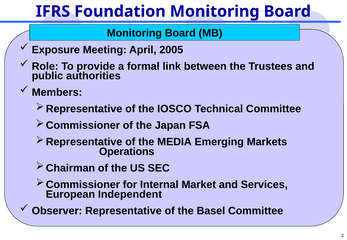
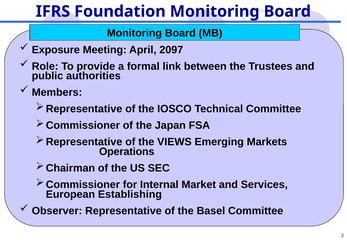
2005: 2005 -> 2097 (171, 50)
MEDIA: MEDIA -> VIEWS (174, 142)
Independent: Independent -> Establishing (130, 194)
